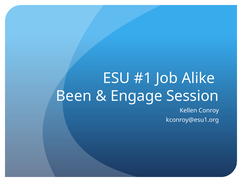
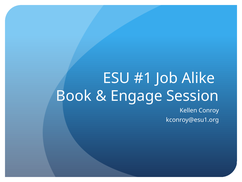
Been: Been -> Book (74, 96)
